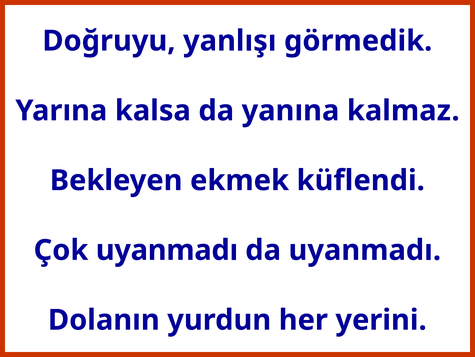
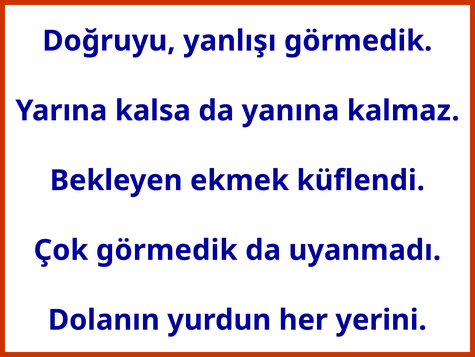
Çok uyanmadı: uyanmadı -> görmedik (167, 250)
